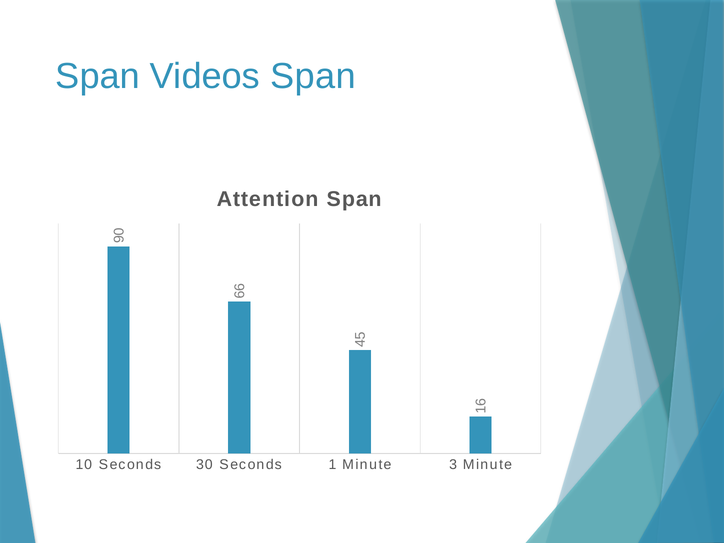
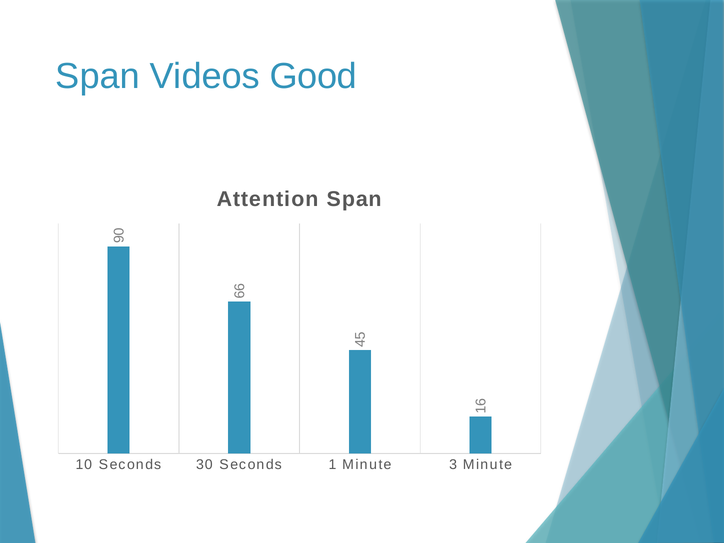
Videos Span: Span -> Good (313, 76)
